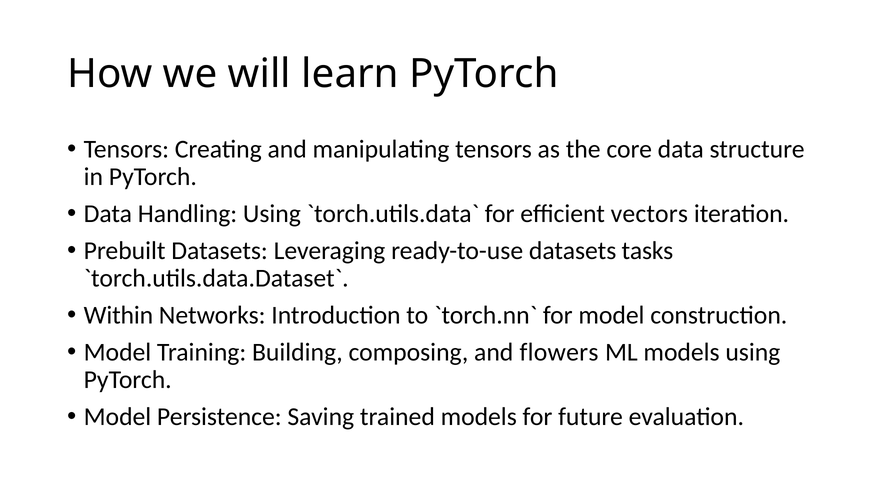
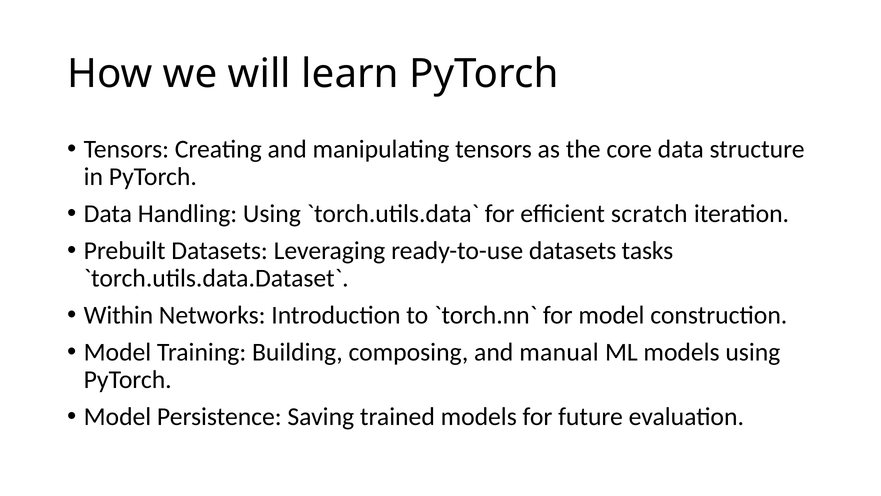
vectors: vectors -> scratch (649, 213)
flowers: flowers -> manual (559, 352)
